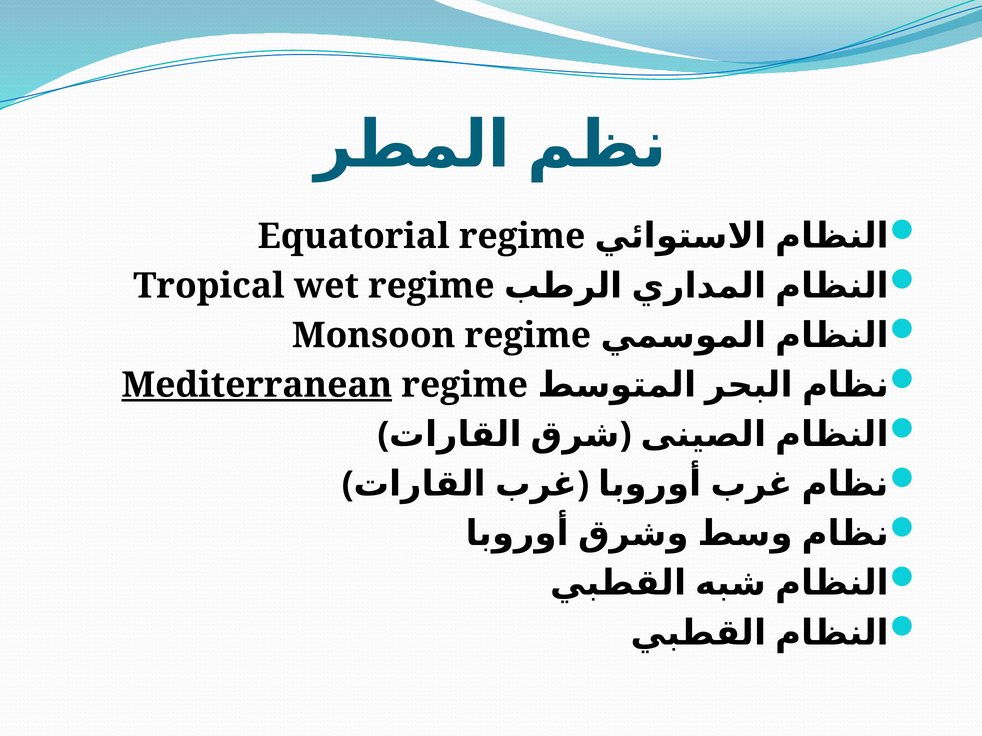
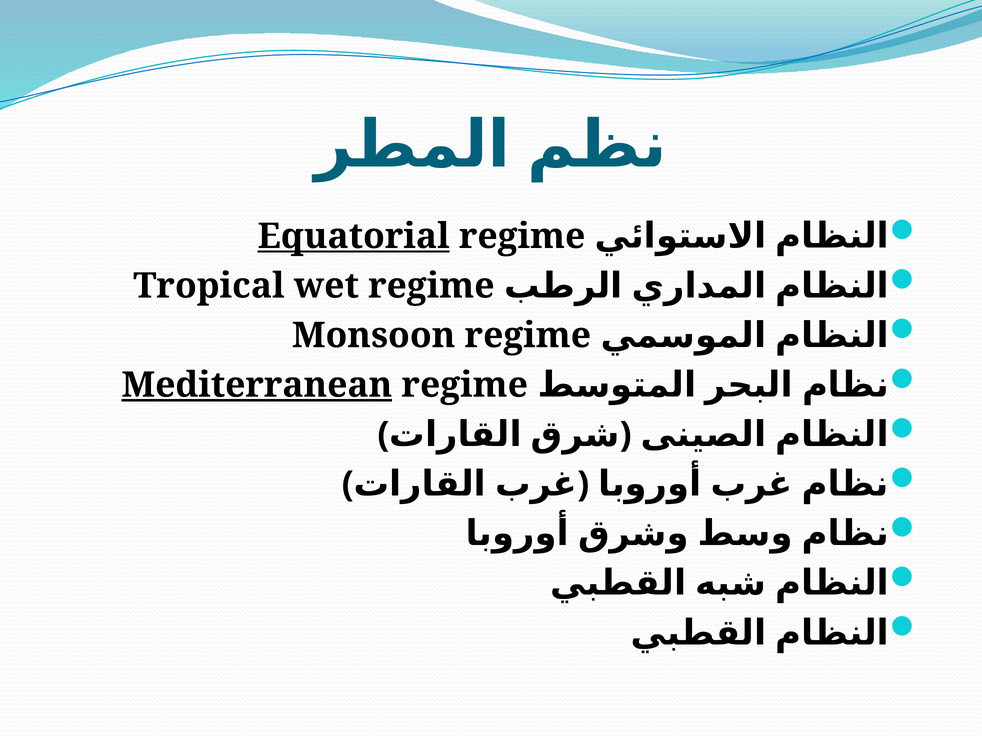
Equatorial underline: none -> present (354, 236)
